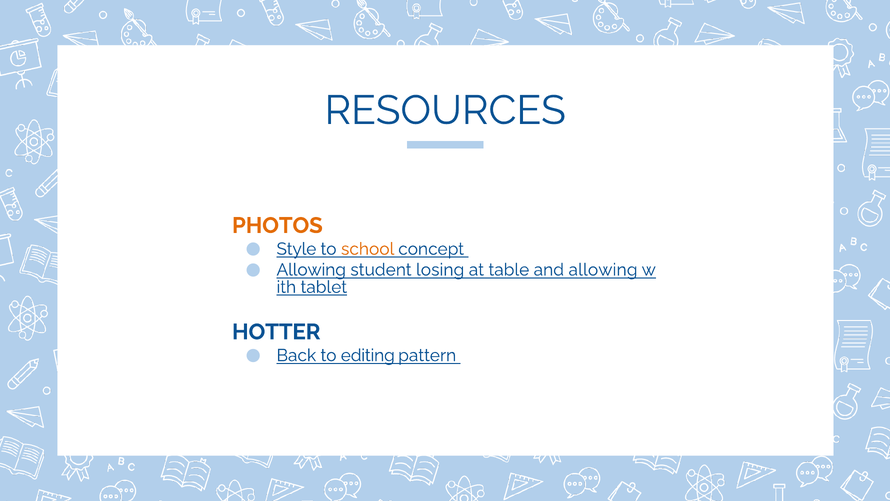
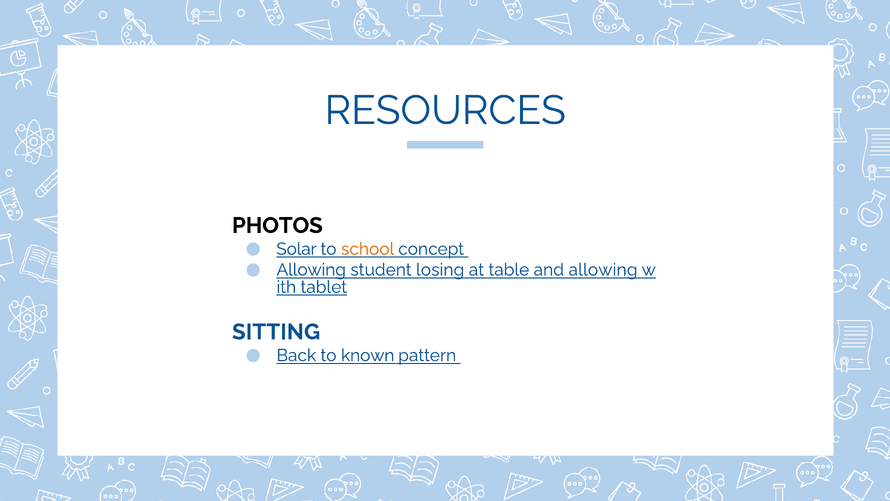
PHOTOS colour: orange -> black (277, 225)
Style: Style -> Solar (296, 249)
HOTTER: HOTTER -> SITTING (276, 332)
editing: editing -> known (368, 355)
